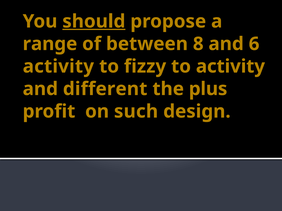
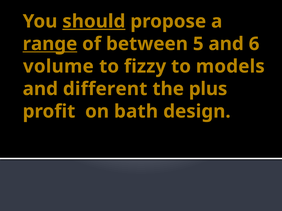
range underline: none -> present (50, 44)
8: 8 -> 5 (198, 44)
activity: activity -> volume (58, 67)
to activity: activity -> models (230, 67)
such: such -> bath (136, 112)
